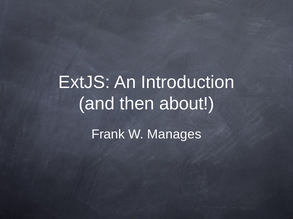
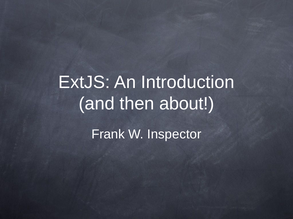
Manages: Manages -> Inspector (174, 135)
